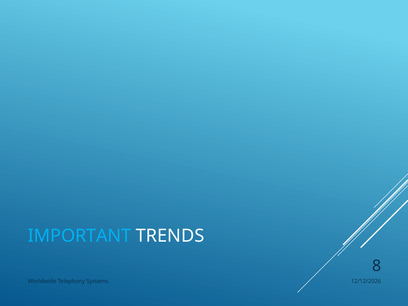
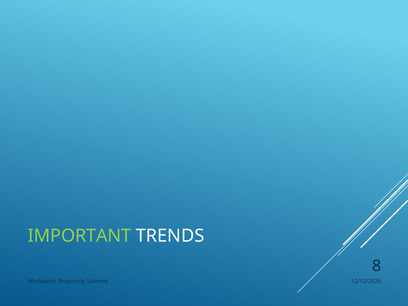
IMPORTANT colour: light blue -> light green (80, 236)
